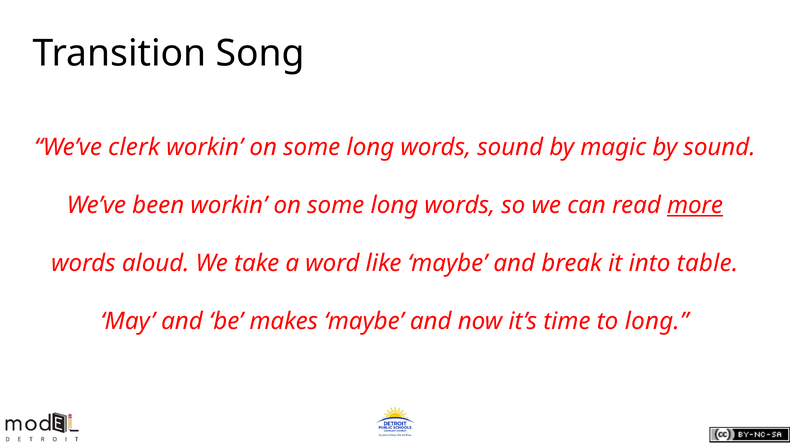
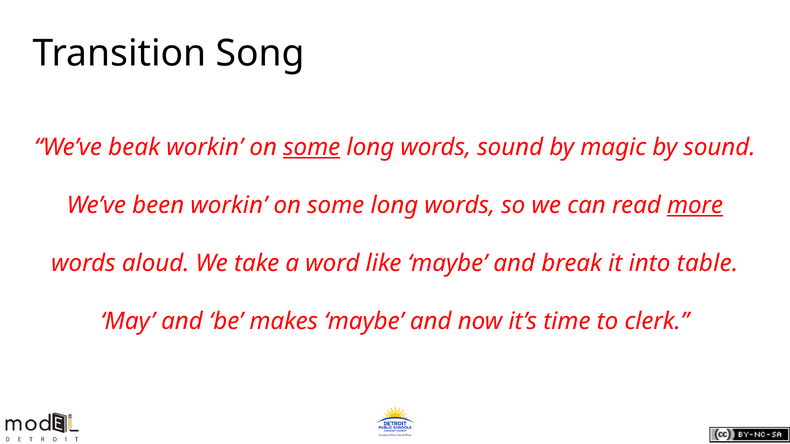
clerk: clerk -> beak (134, 148)
some underline: none -> present (312, 148)
to long: long -> clerk (657, 321)
